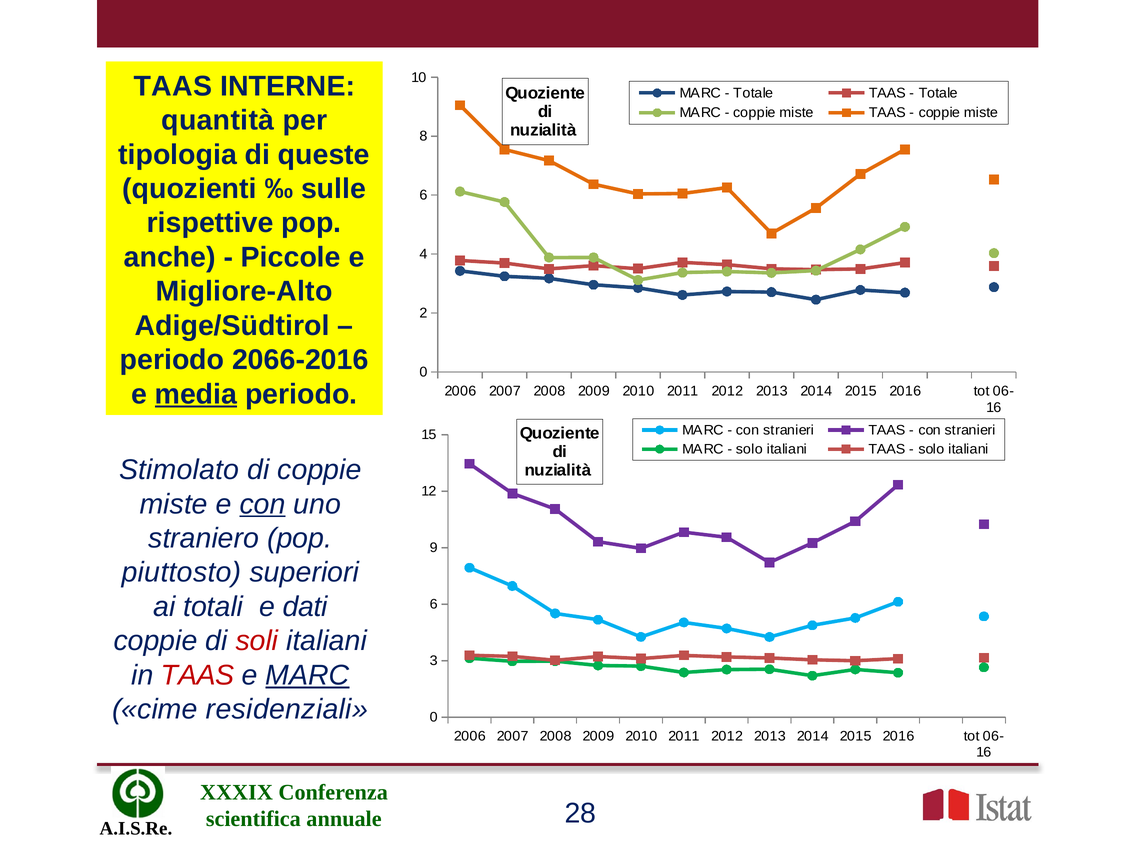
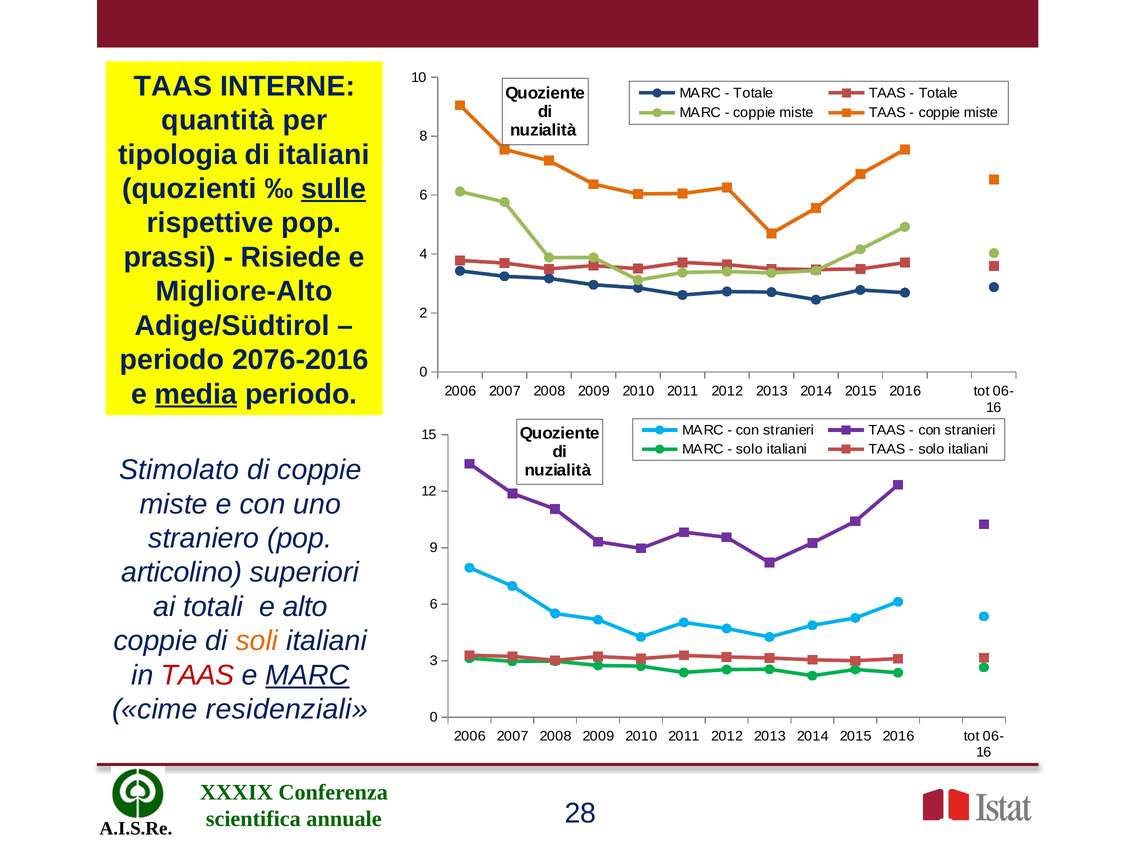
di queste: queste -> italiani (324, 155)
sulle underline: none -> present (333, 189)
anche: anche -> prassi (170, 257)
Piccole: Piccole -> Risiede (291, 257)
2066-2016: 2066-2016 -> 2076-2016 (300, 360)
con underline: present -> none (263, 504)
piuttosto: piuttosto -> articolino (182, 572)
dati: dati -> alto (305, 607)
soli colour: red -> orange (257, 641)
